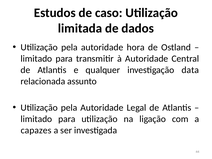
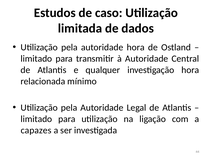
investigação data: data -> hora (190, 70)
assunto: assunto -> mínimo (82, 81)
